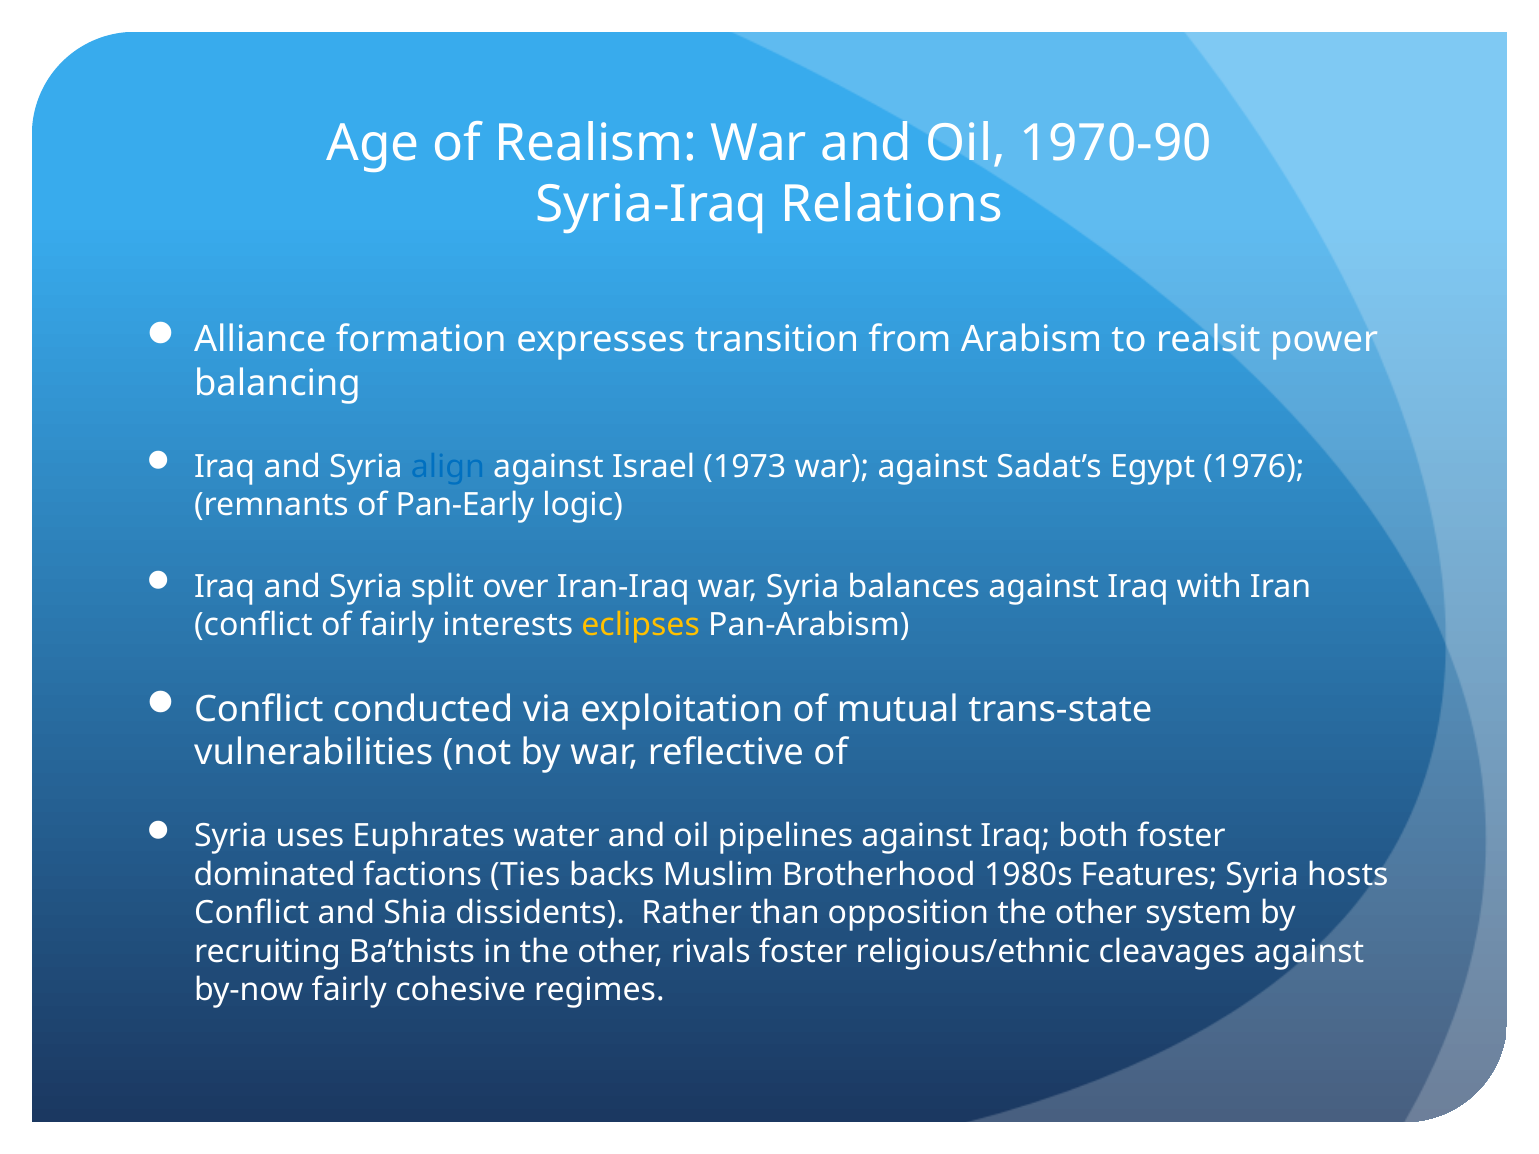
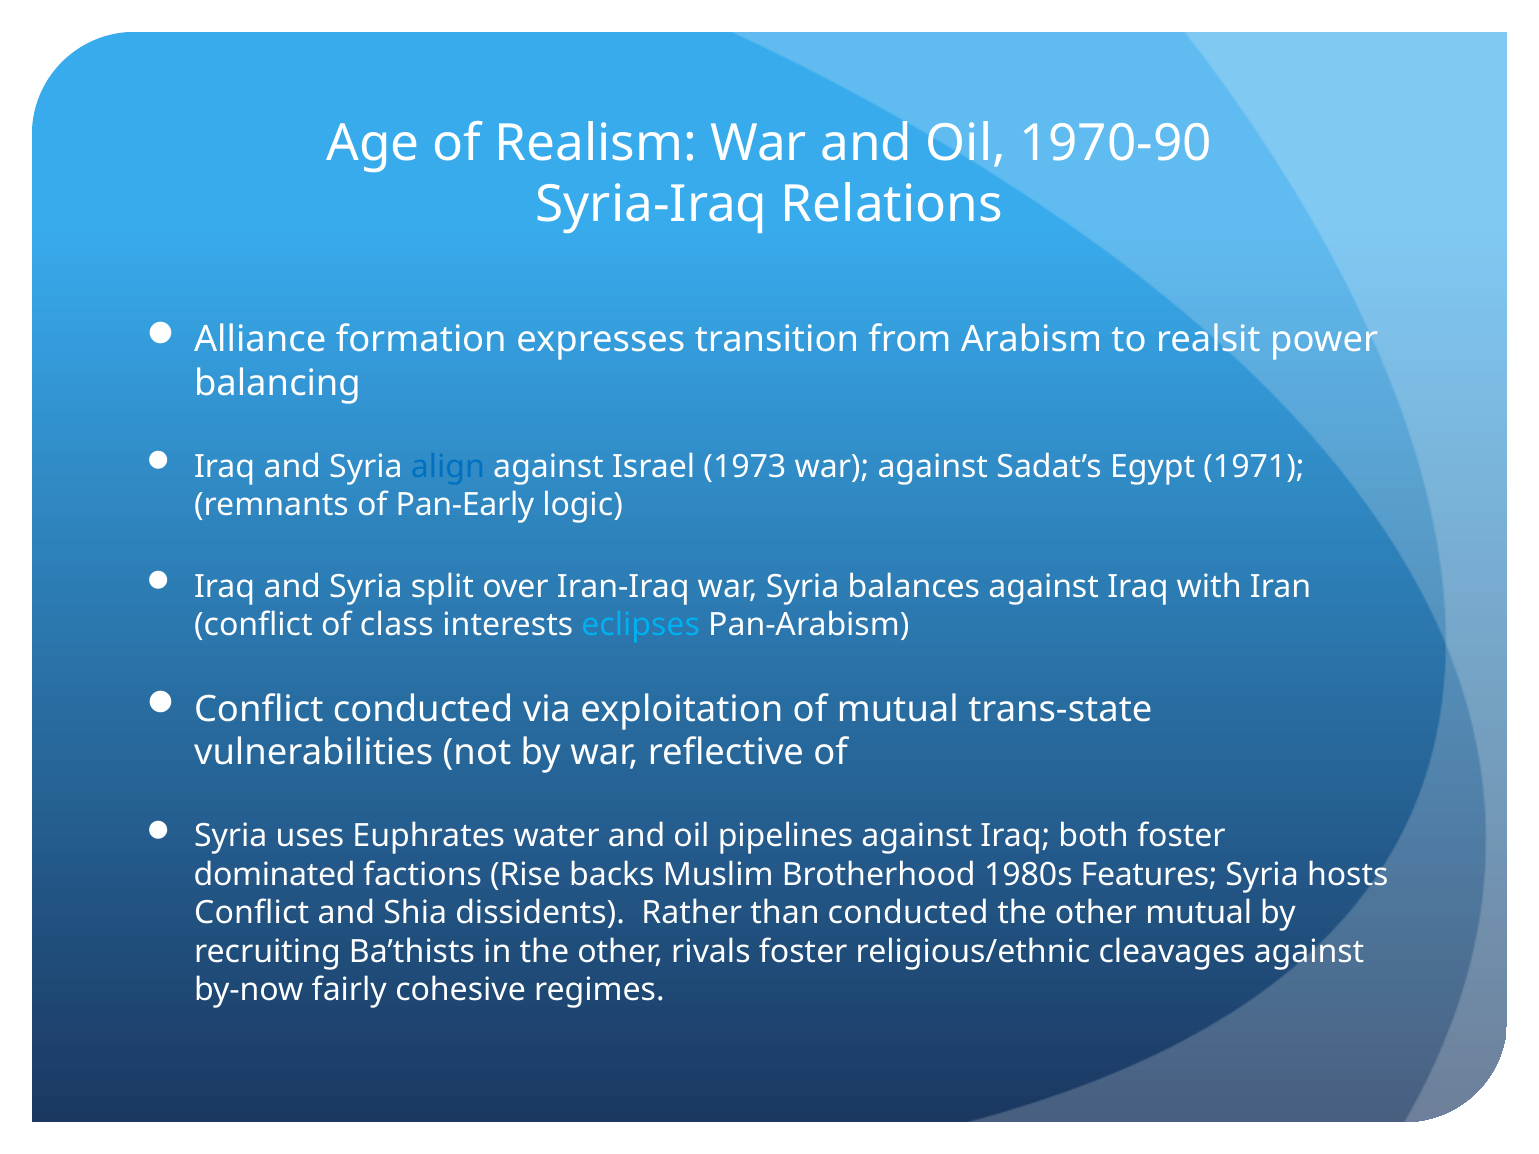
1976: 1976 -> 1971 (1254, 467)
of fairly: fairly -> class (397, 625)
eclipses colour: yellow -> light blue (641, 625)
Ties: Ties -> Rise (526, 875)
than opposition: opposition -> conducted (908, 913)
other system: system -> mutual (1199, 913)
